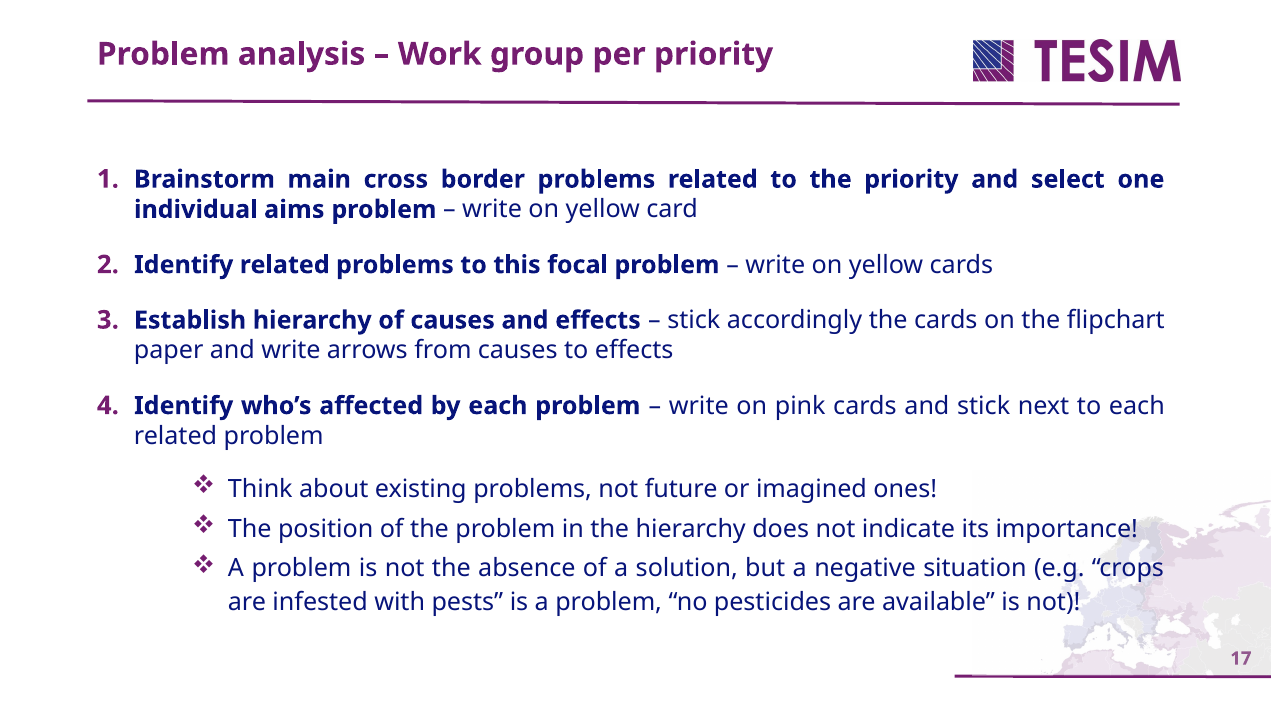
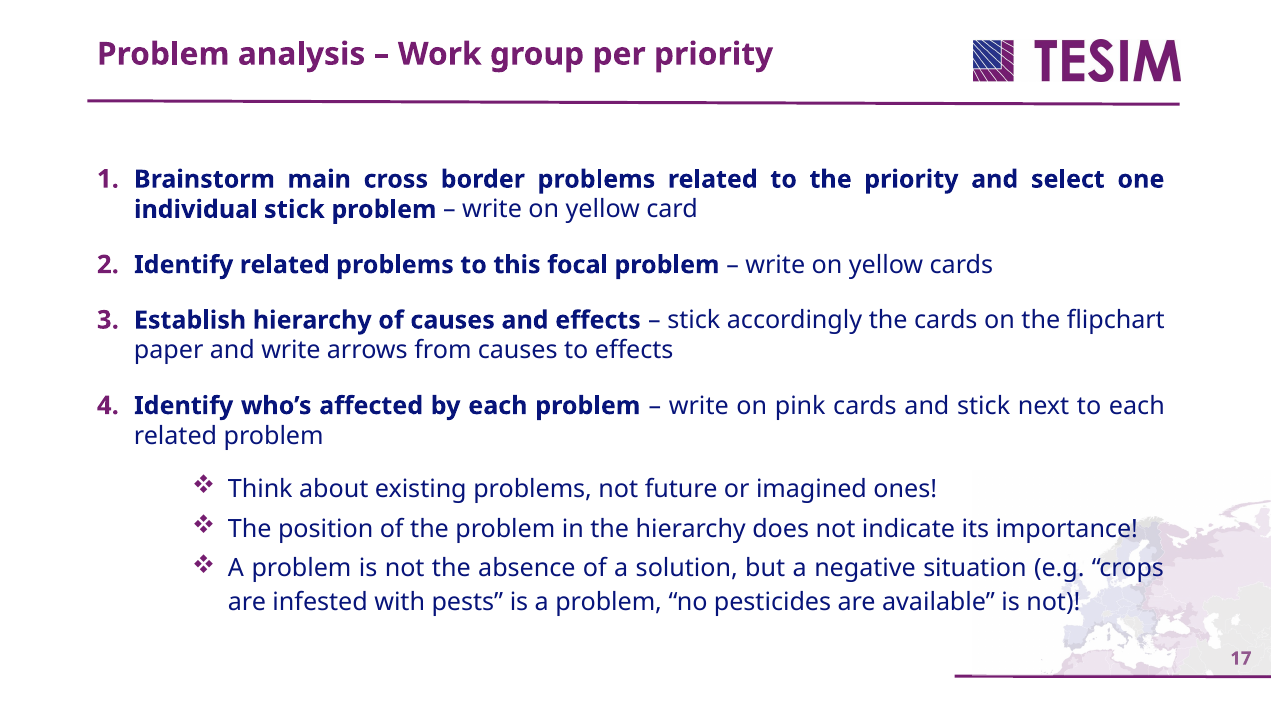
individual aims: aims -> stick (294, 210)
